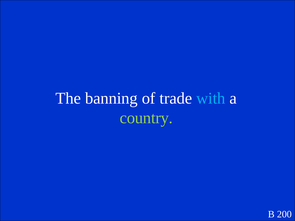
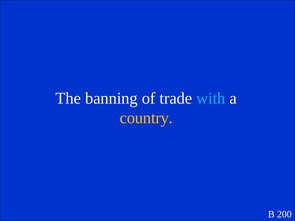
country colour: light green -> yellow (146, 118)
